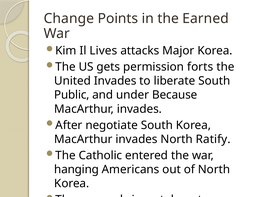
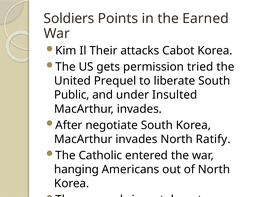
Change: Change -> Soldiers (69, 19)
Lives: Lives -> Their (103, 51)
Major: Major -> Cabot (178, 51)
forts: forts -> tried (200, 67)
United Invades: Invades -> Prequel (115, 81)
Because: Because -> Insulted (175, 95)
